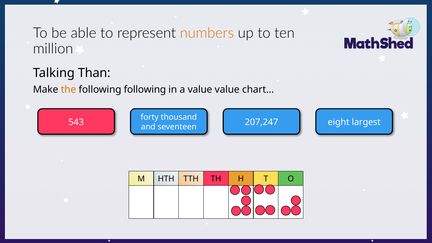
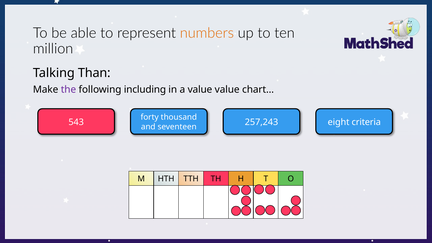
the colour: orange -> purple (68, 90)
following following: following -> including (145, 90)
207,247: 207,247 -> 257,243 (261, 122)
largest: largest -> criteria (366, 122)
